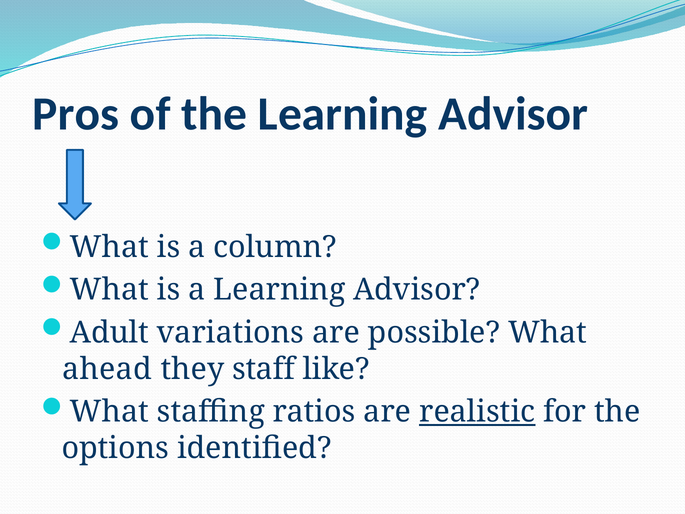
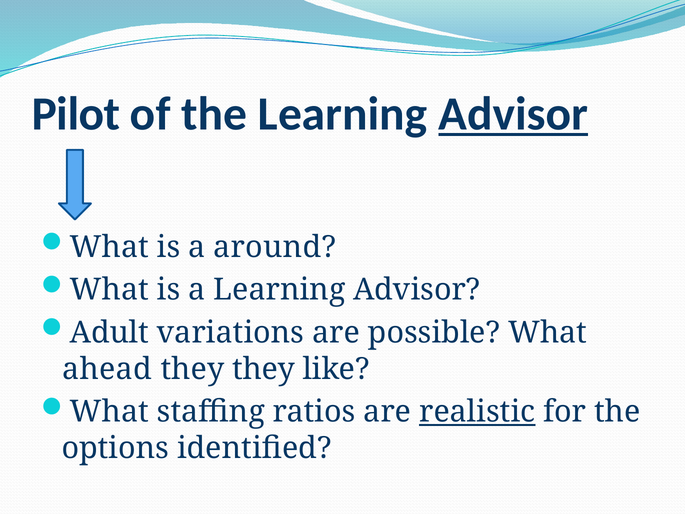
Pros: Pros -> Pilot (76, 114)
Advisor underline: none -> present (513, 114)
column: column -> around (275, 247)
they staff: staff -> they (264, 369)
